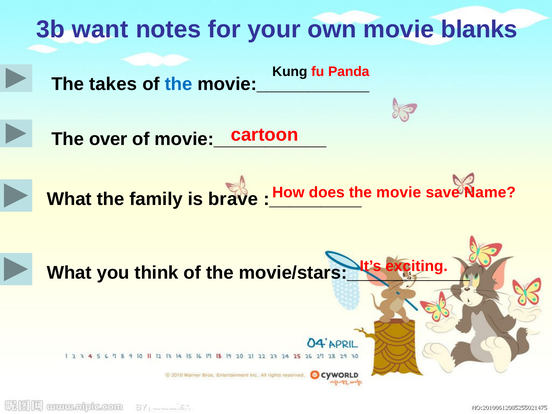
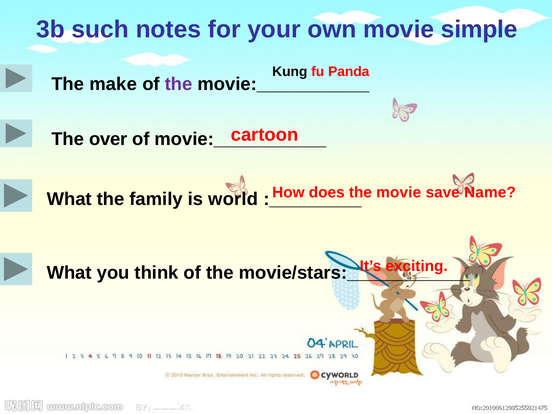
want: want -> such (100, 29)
blanks: blanks -> simple (479, 29)
takes: takes -> make (113, 84)
the colour: blue -> purple (179, 84)
brave: brave -> world (233, 199)
